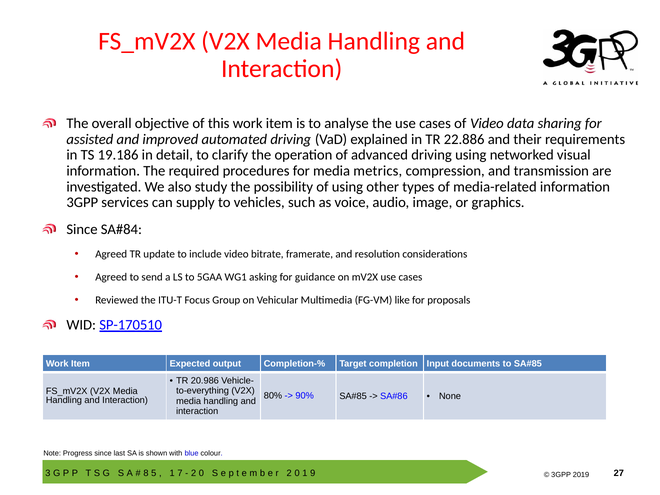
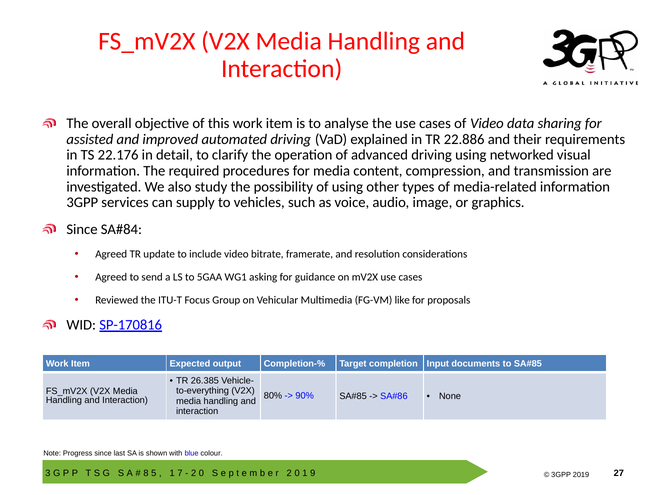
19.186: 19.186 -> 22.176 (118, 155)
metrics: metrics -> content (378, 171)
SP-170510: SP-170510 -> SP-170816 (131, 325)
20.986: 20.986 -> 26.385 (205, 381)
